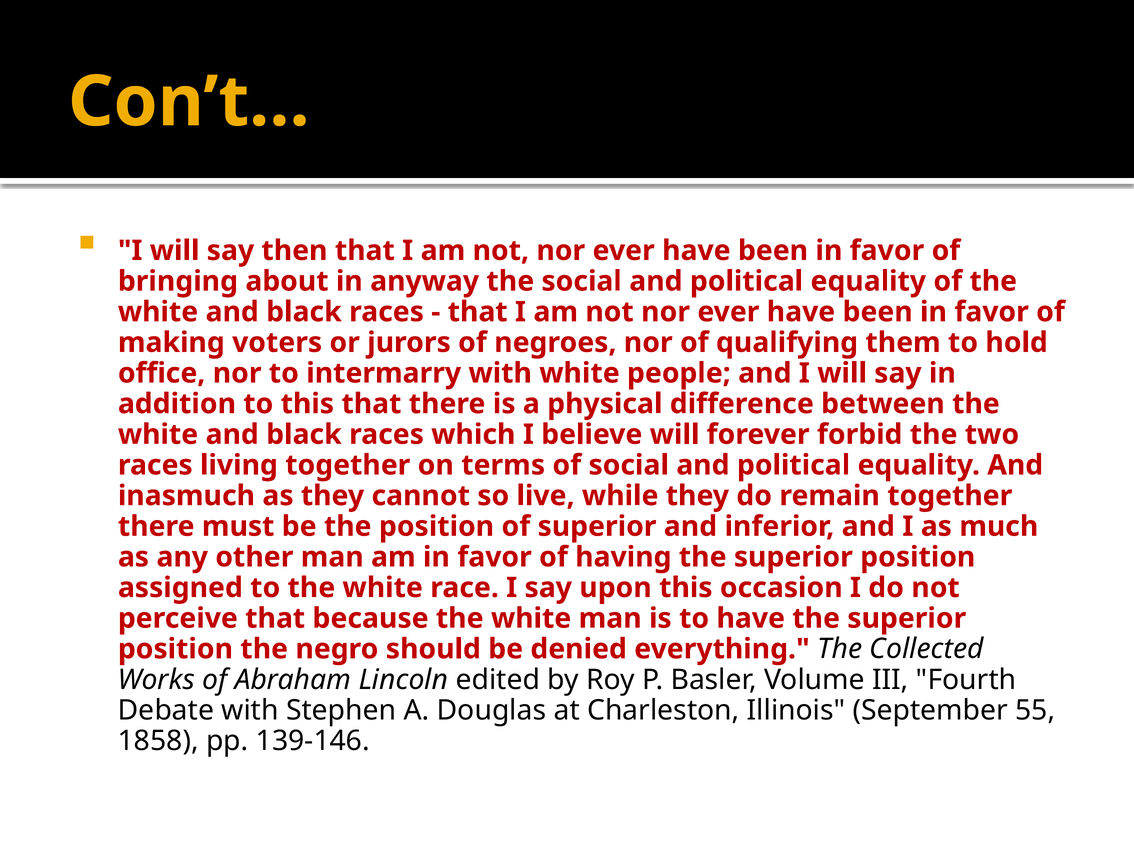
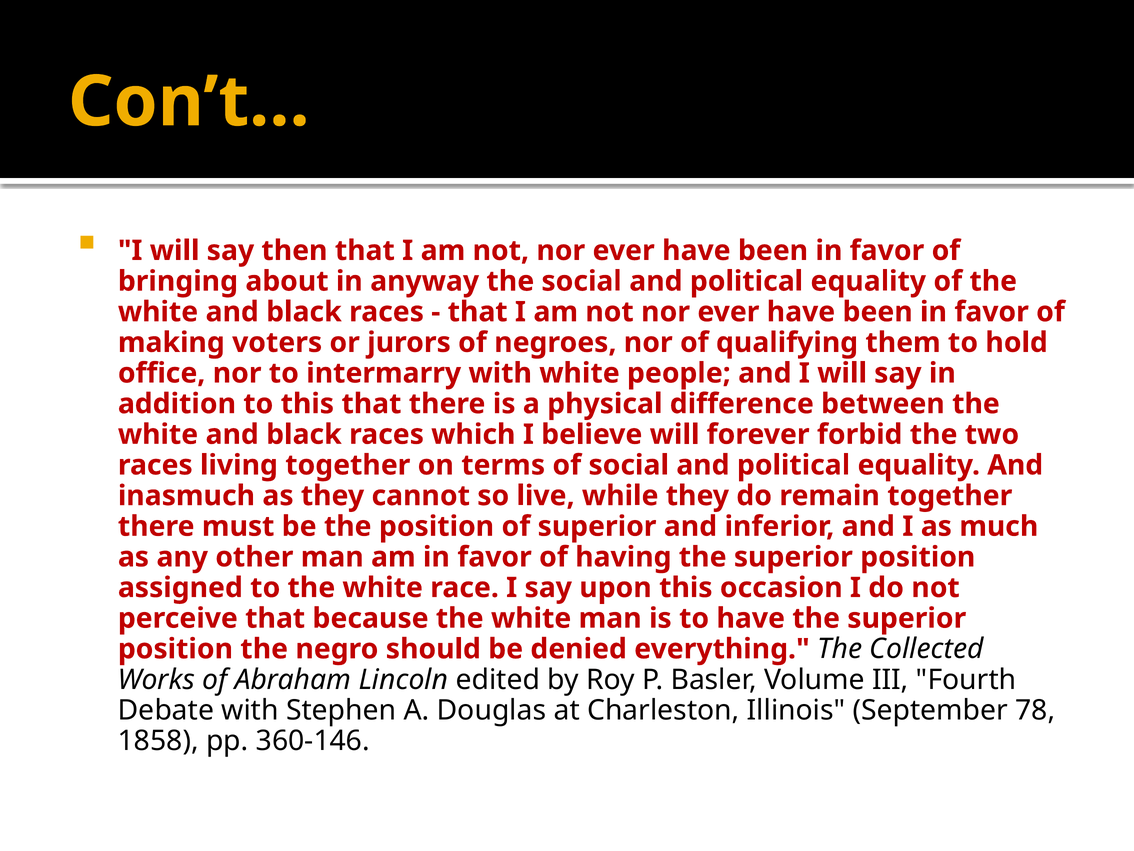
55: 55 -> 78 (1035, 710)
139-146: 139-146 -> 360-146 (313, 741)
